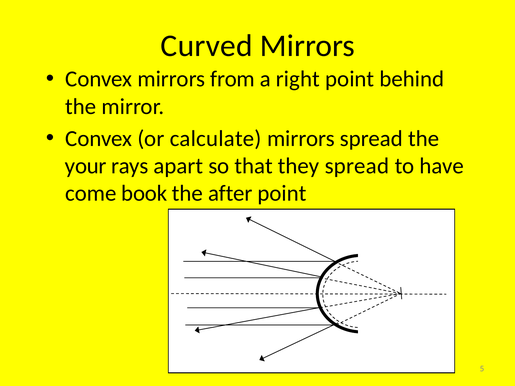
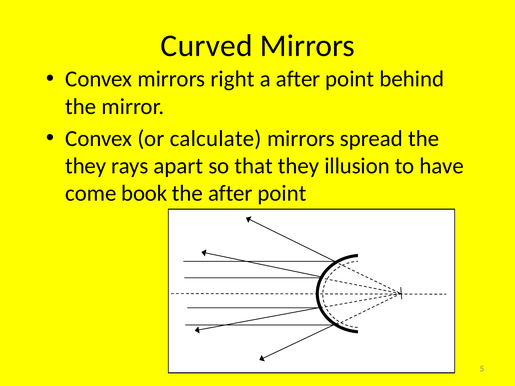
from: from -> right (232, 79)
a right: right -> after (298, 79)
your: your -> they (86, 166)
they spread: spread -> illusion (357, 166)
